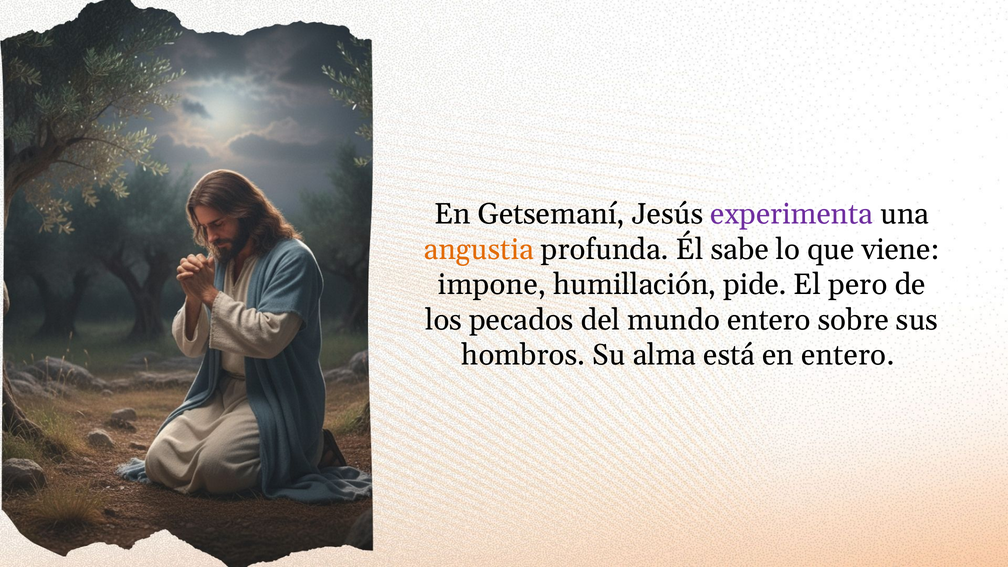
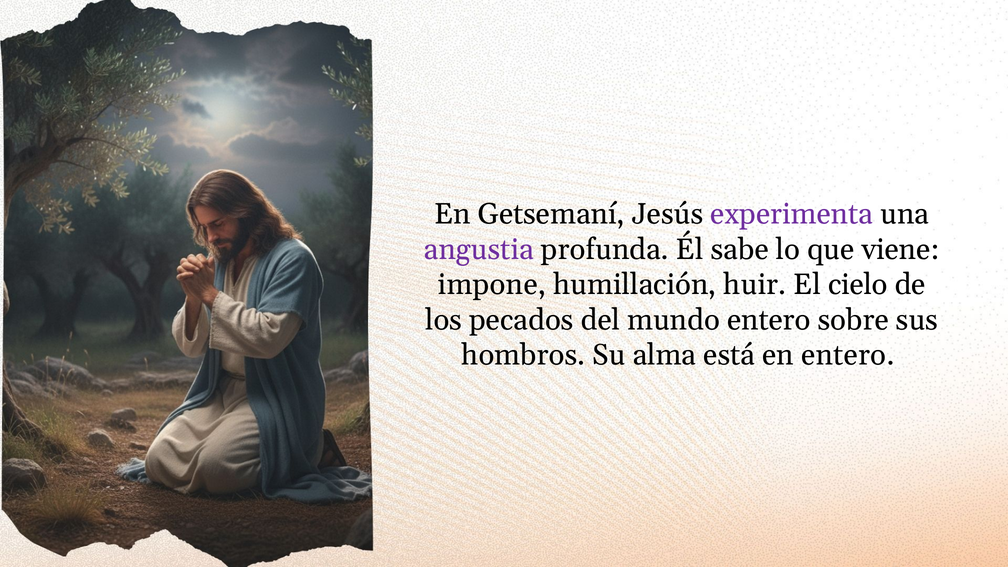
angustia colour: orange -> purple (479, 249)
pide: pide -> huir (755, 285)
pero: pero -> cielo (858, 285)
